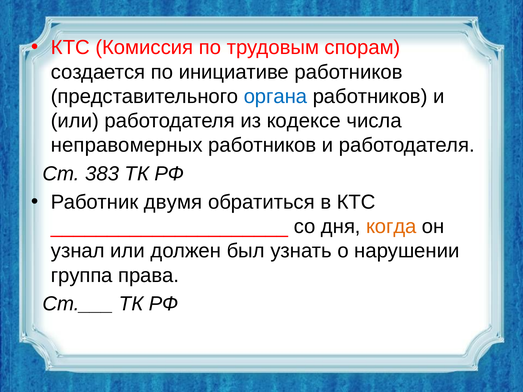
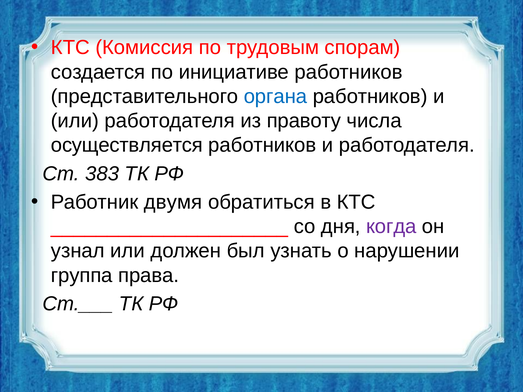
кодексе: кодексе -> правоту (304, 121)
неправомерных: неправомерных -> осуществляется (127, 145)
когда colour: orange -> purple (391, 227)
